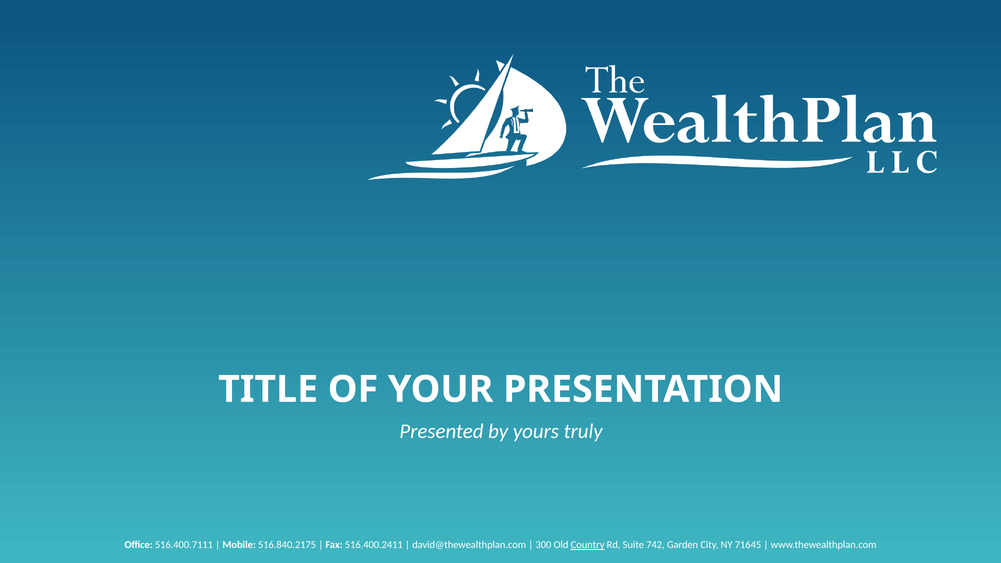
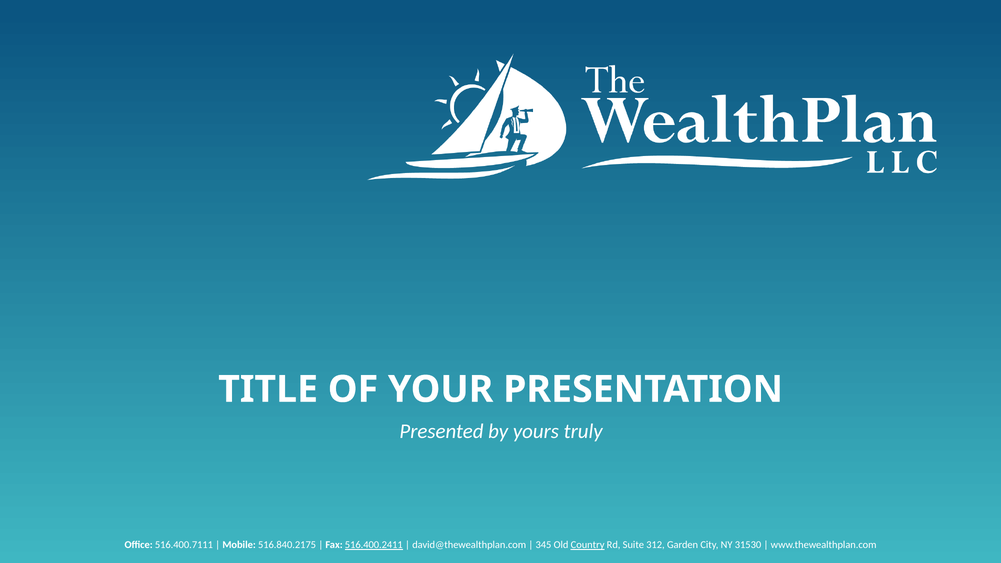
516.400.2411 underline: none -> present (374, 545)
300: 300 -> 345 (543, 545)
742: 742 -> 312 (655, 545)
71645: 71645 -> 31530 (748, 545)
